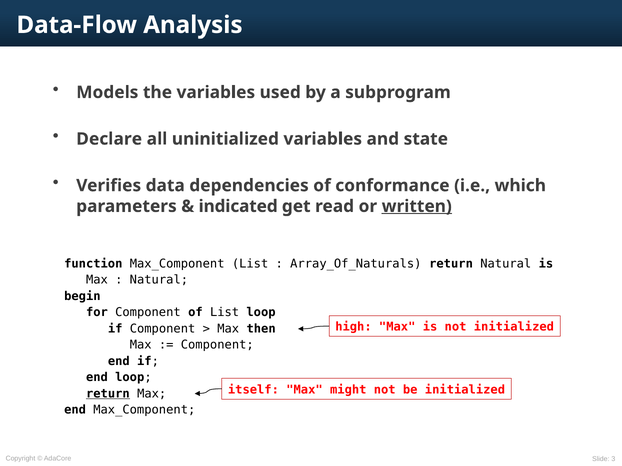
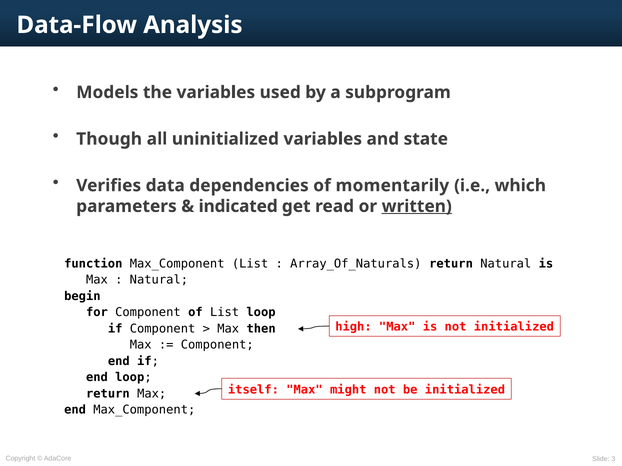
Declare: Declare -> Though (109, 139)
conformance: conformance -> momentarily (392, 186)
return underline: present -> none (108, 394)
